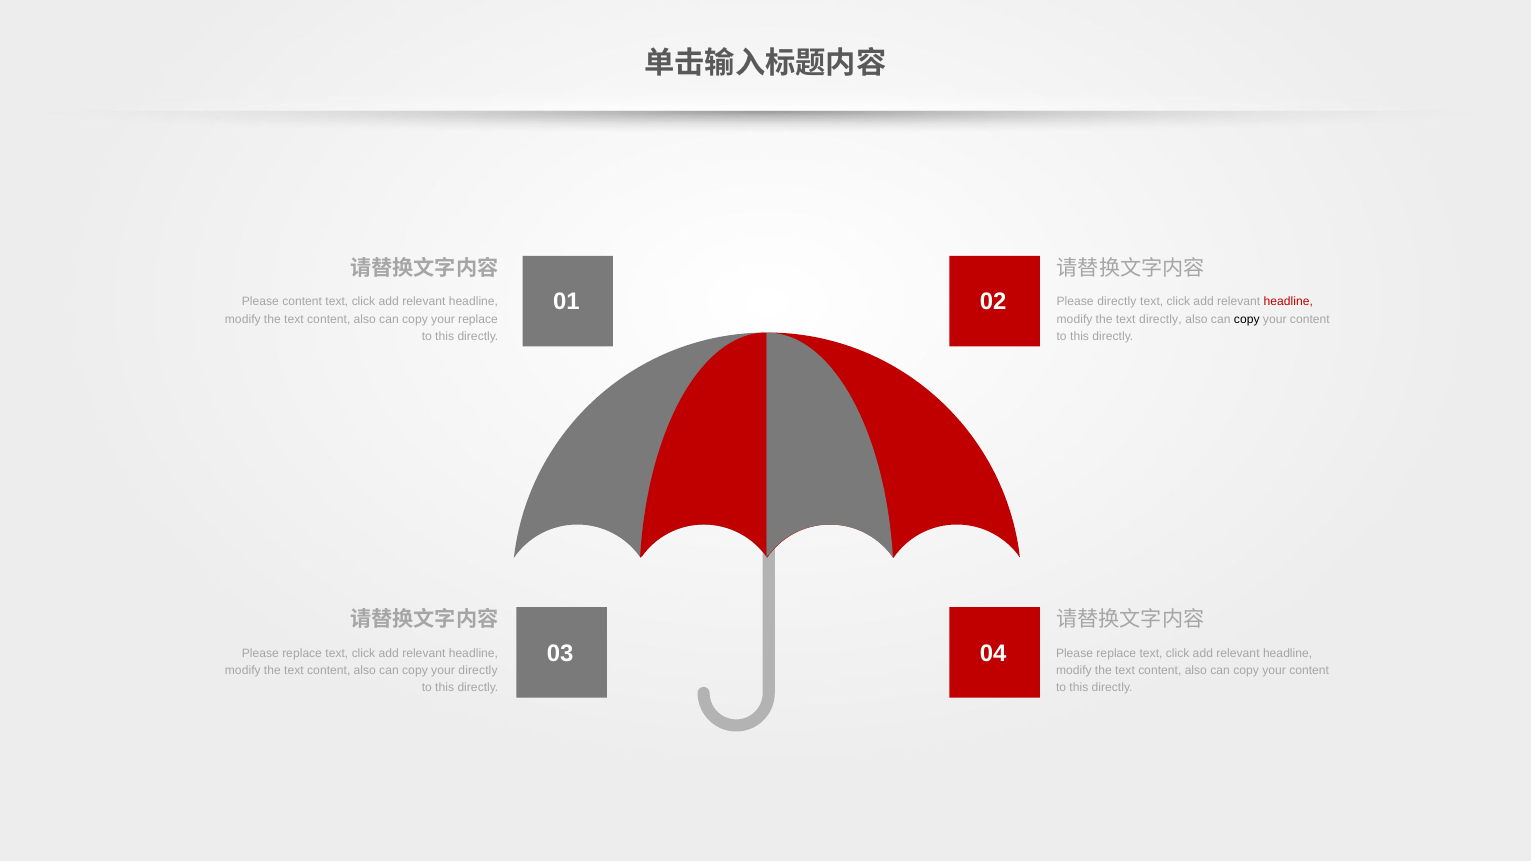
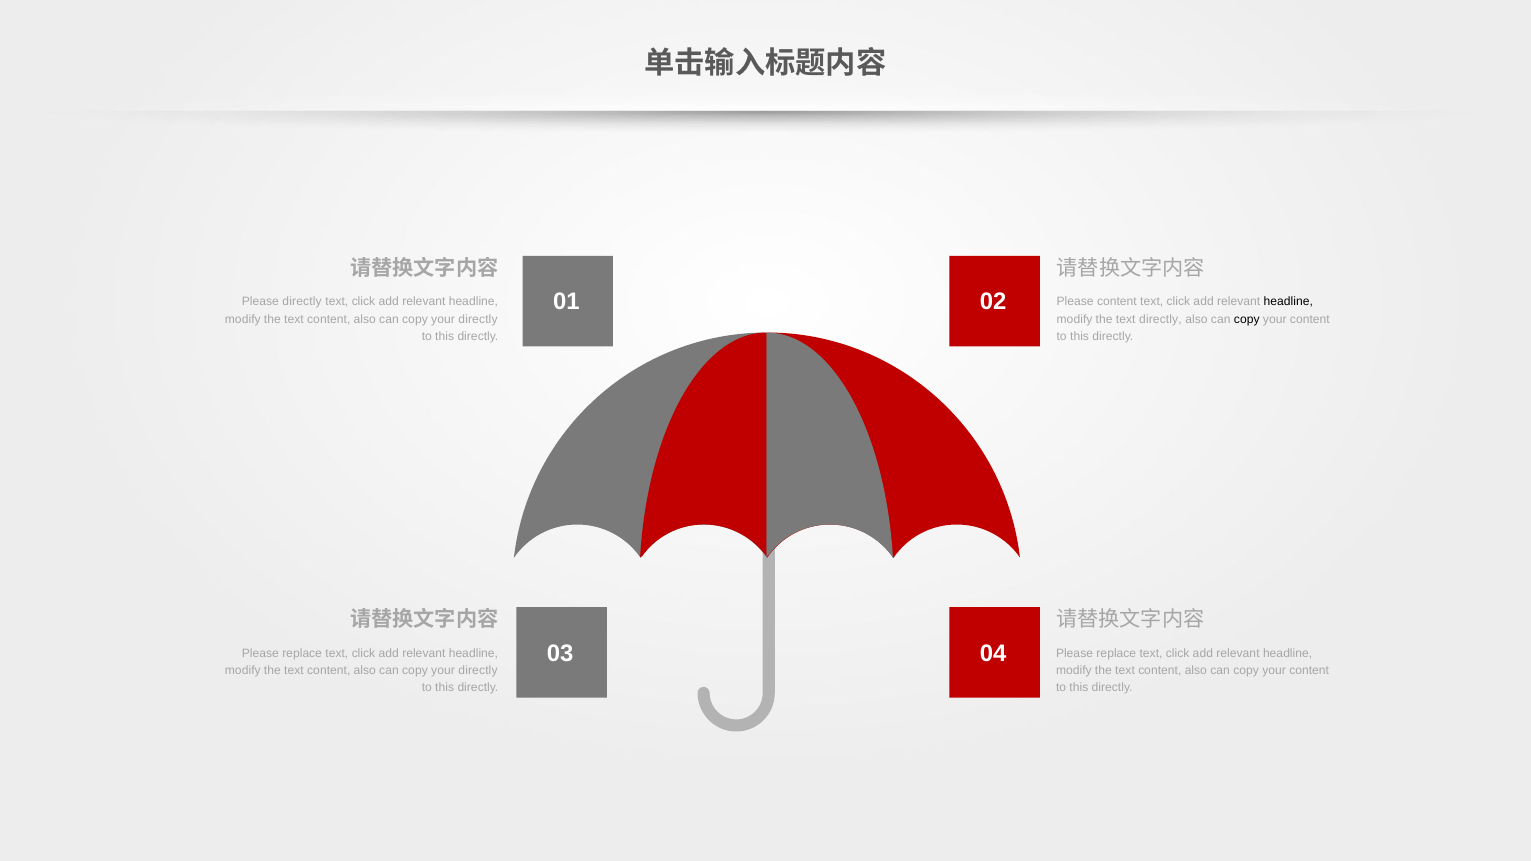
Please content: content -> directly (302, 302)
Please directly: directly -> content (1117, 302)
headline colour: red -> black (1288, 302)
replace: replace -> directly (478, 319)
